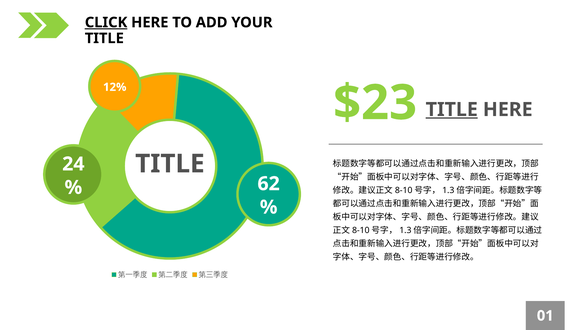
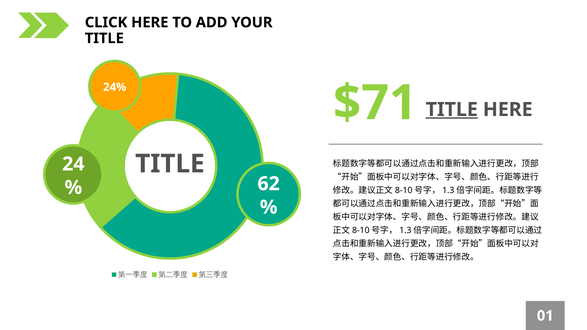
CLICK underline: present -> none (106, 22)
12%: 12% -> 24% (115, 87)
$23: $23 -> $71 (375, 103)
